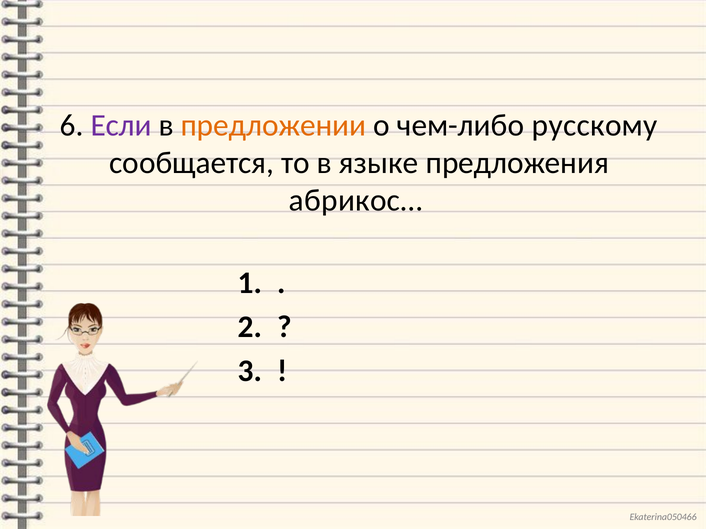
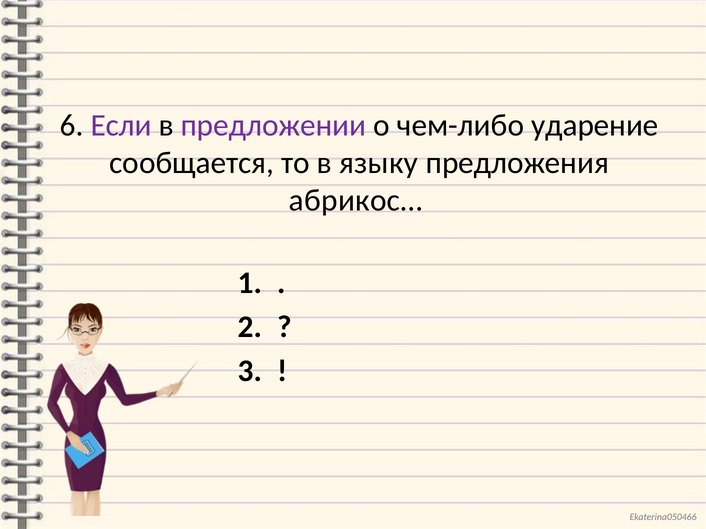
предложении colour: orange -> purple (273, 125)
русскому: русскому -> ударение (595, 125)
языке: языке -> языку (379, 163)
